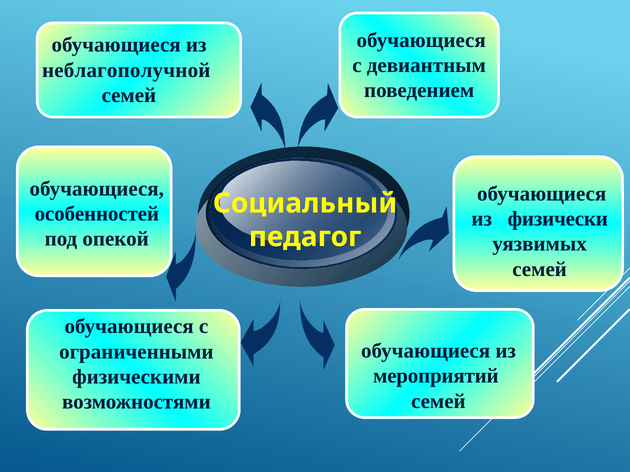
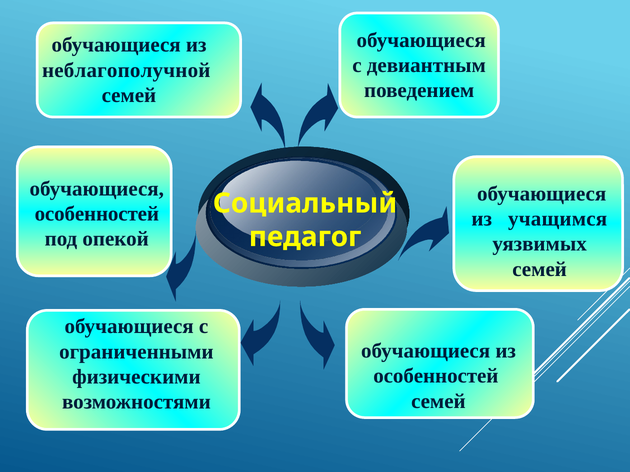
физически: физически -> учащимся (558, 219)
мероприятий: мероприятий -> особенностей (436, 376)
